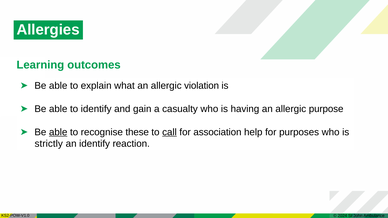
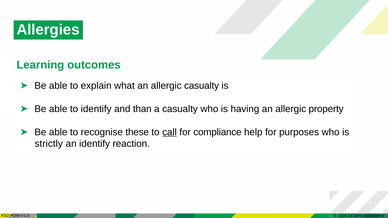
allergic violation: violation -> casualty (202, 86)
gain: gain -> than (142, 109)
purpose: purpose -> property (326, 109)
able underline: present -> none (58, 132)
association: association -> compliance (217, 132)
